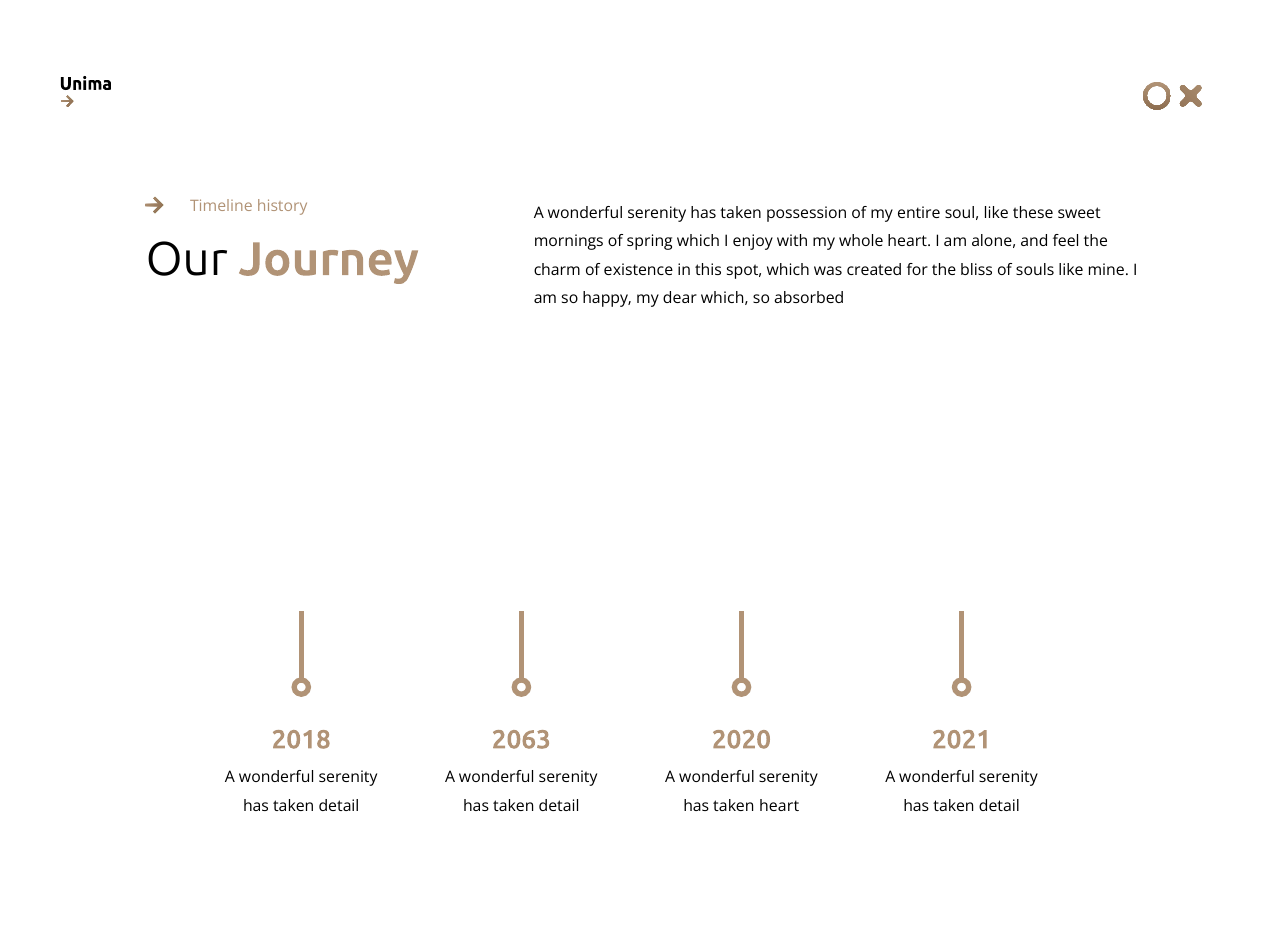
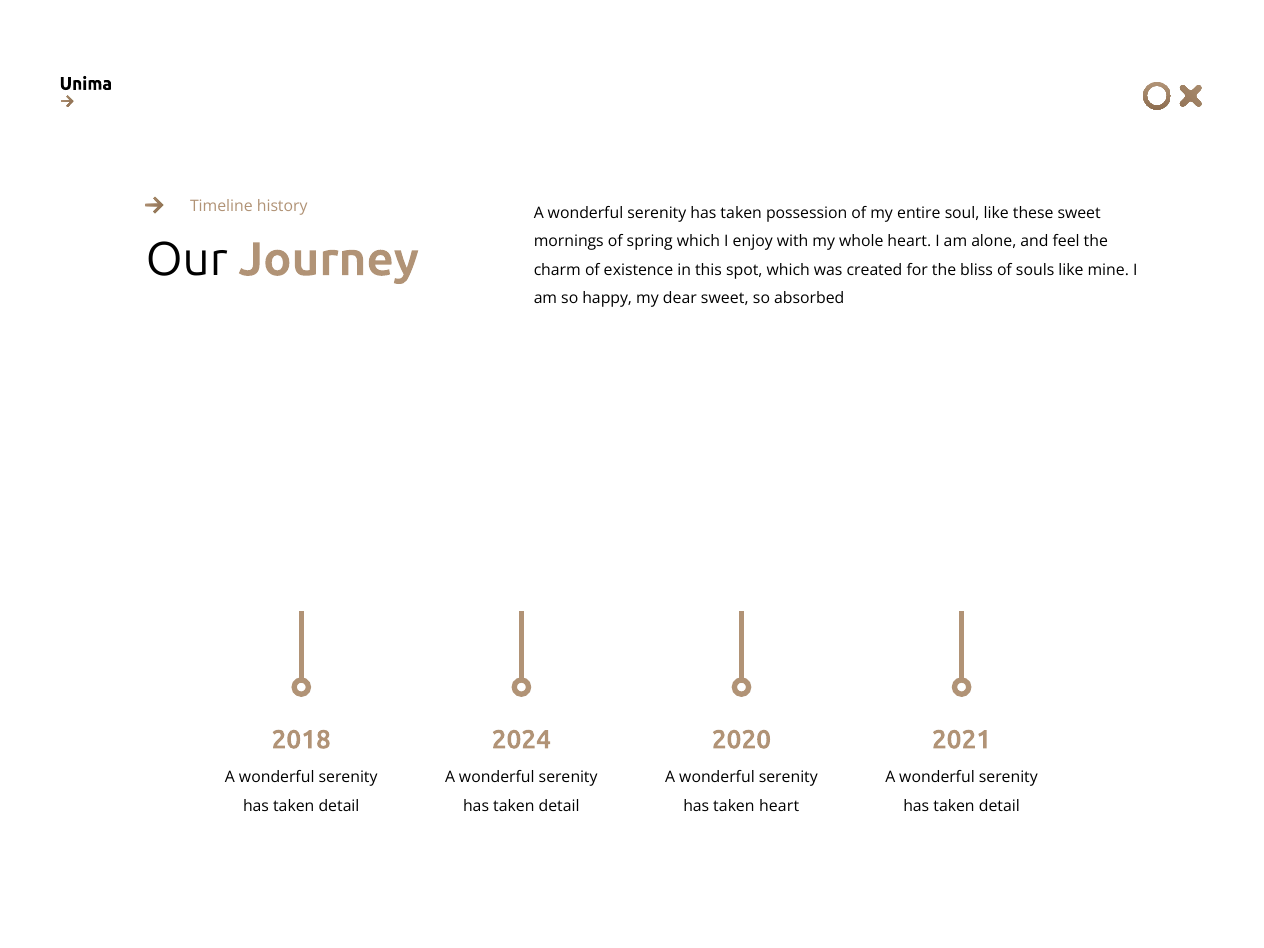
dear which: which -> sweet (725, 298)
2063: 2063 -> 2024 (521, 740)
